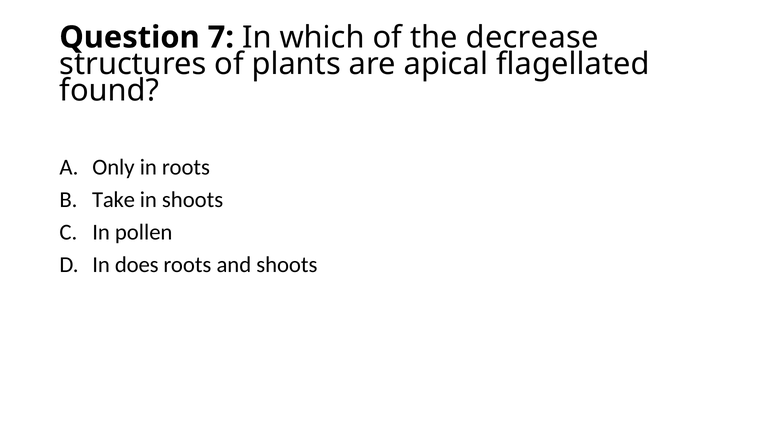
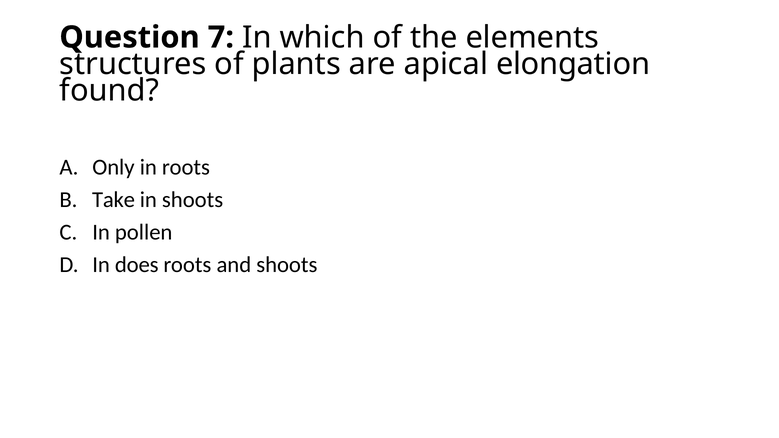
decrease: decrease -> elements (532, 37)
flagellated: flagellated -> elongation (573, 64)
